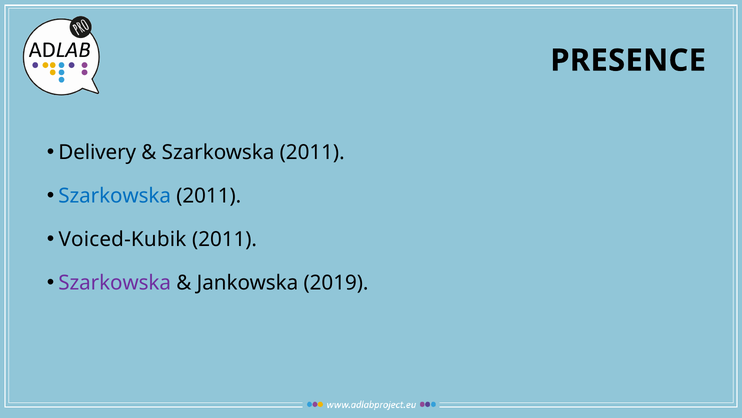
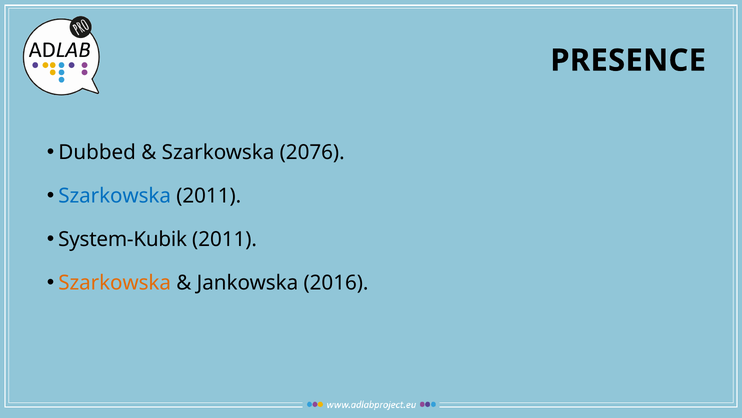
Delivery: Delivery -> Dubbed (97, 152)
2011: 2011 -> 2076 (312, 152)
Voiced-Kubik: Voiced-Kubik -> System-Kubik (123, 239)
Szarkowska colour: purple -> orange (115, 283)
2019: 2019 -> 2016 (336, 283)
